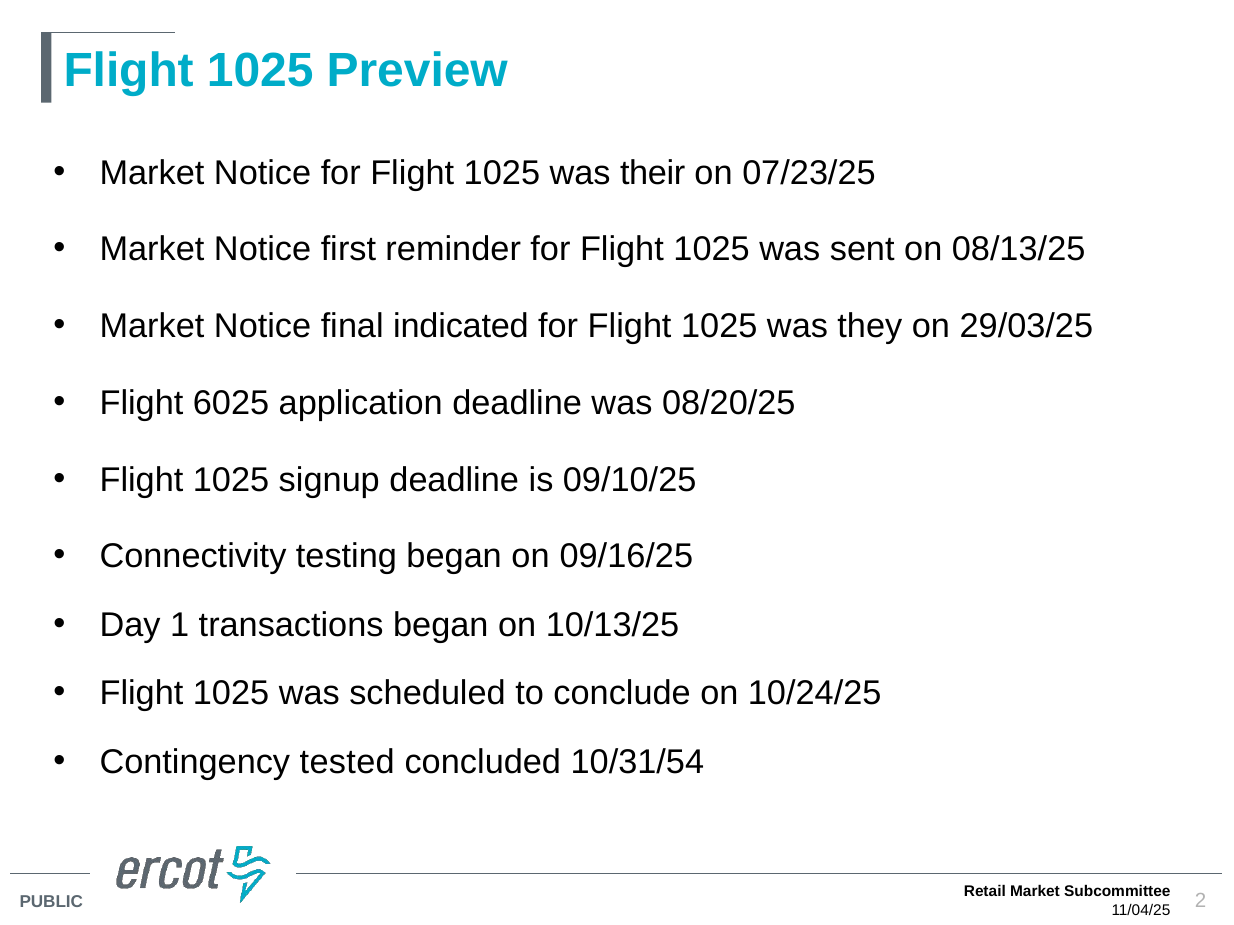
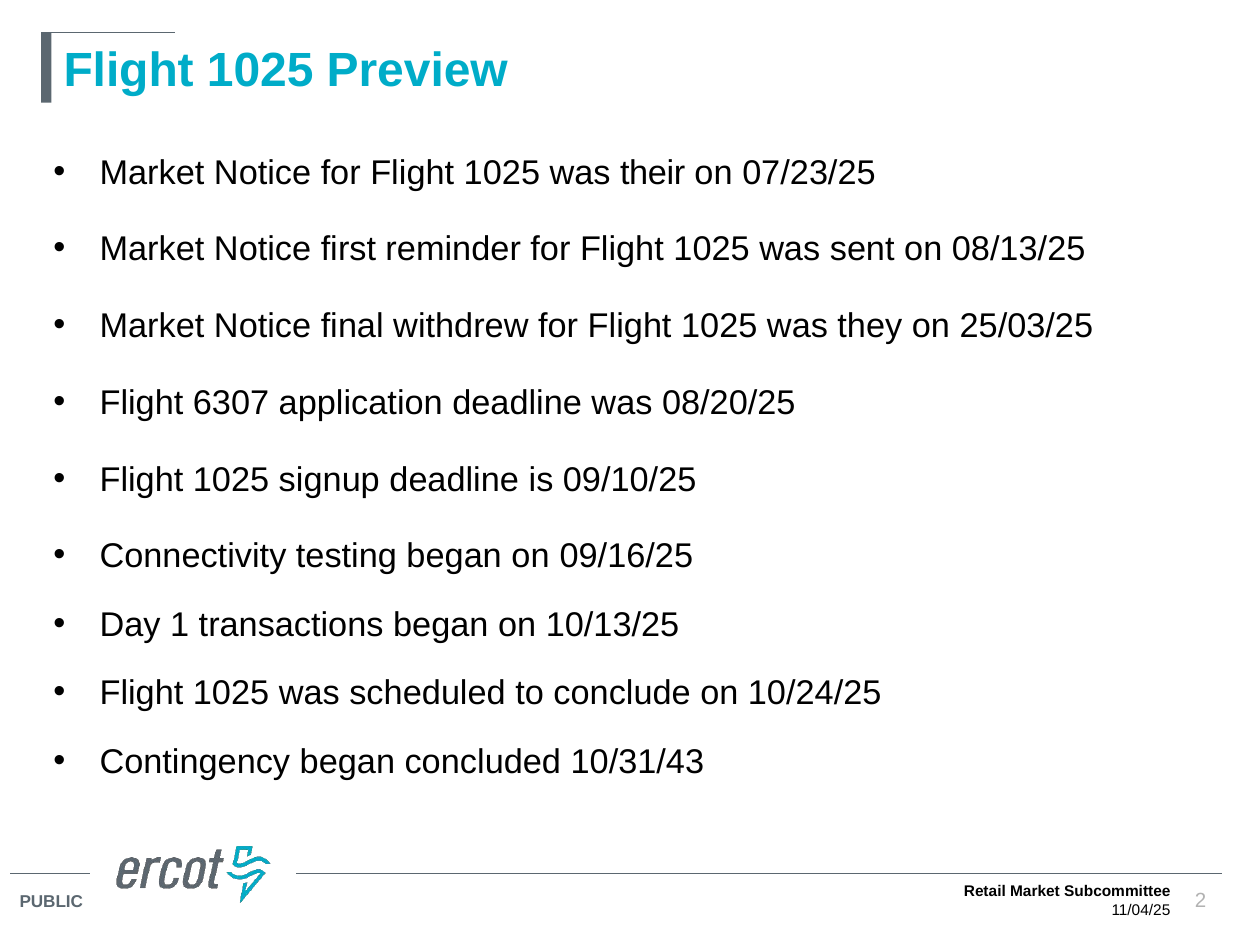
indicated: indicated -> withdrew (461, 327)
29/03/25: 29/03/25 -> 25/03/25 (1026, 327)
6025: 6025 -> 6307 (231, 403)
Contingency tested: tested -> began (347, 762)
10/31/54: 10/31/54 -> 10/31/43 (637, 762)
